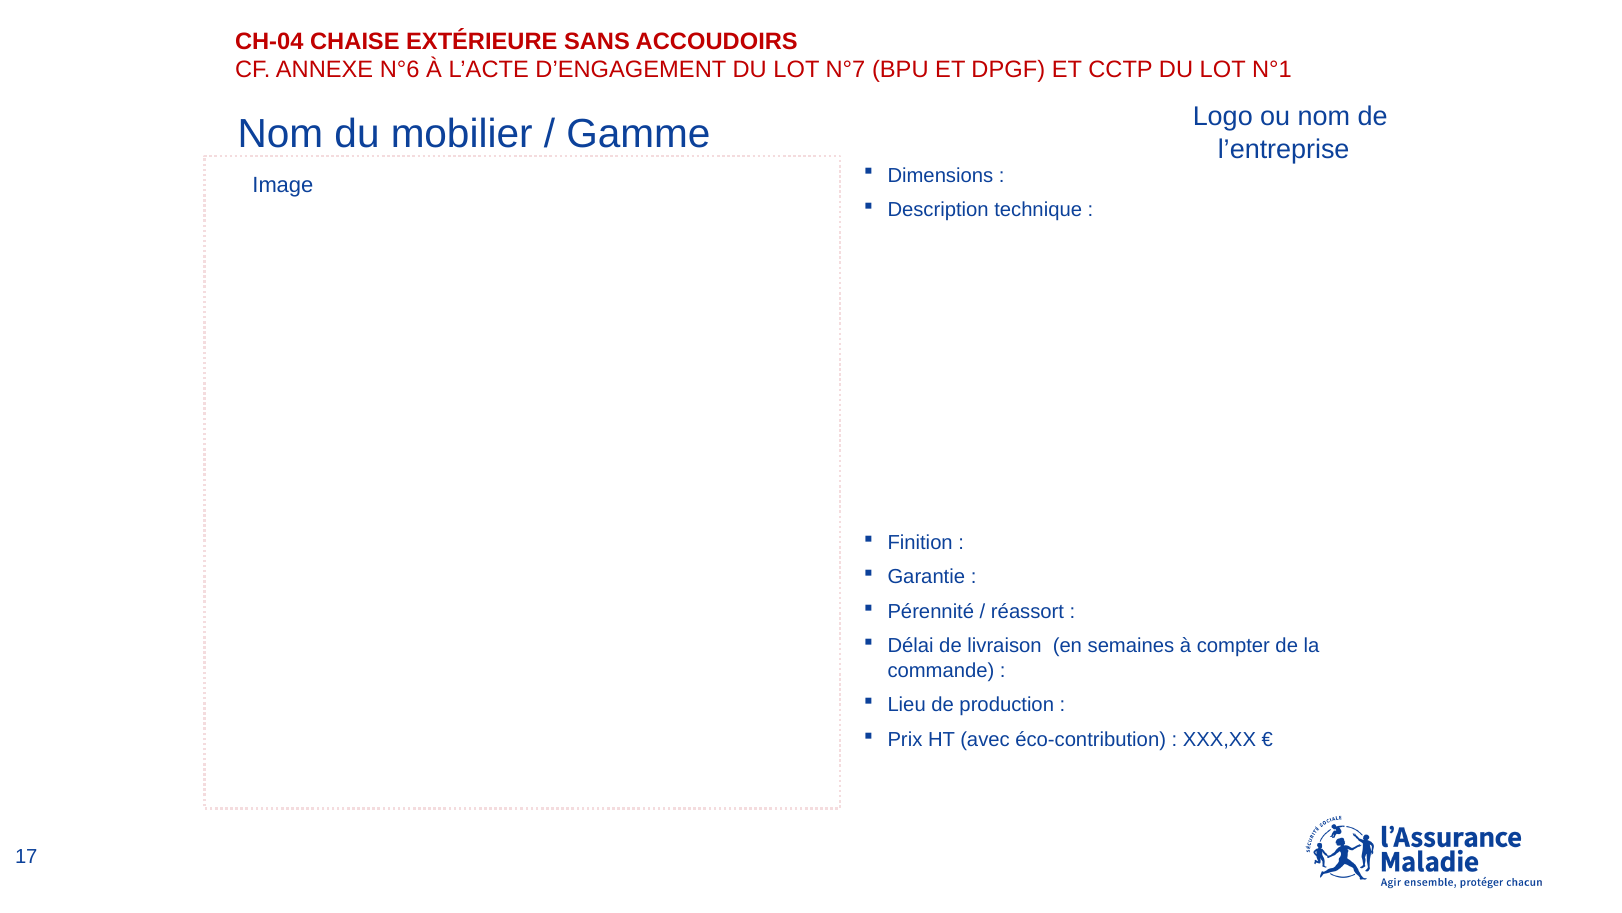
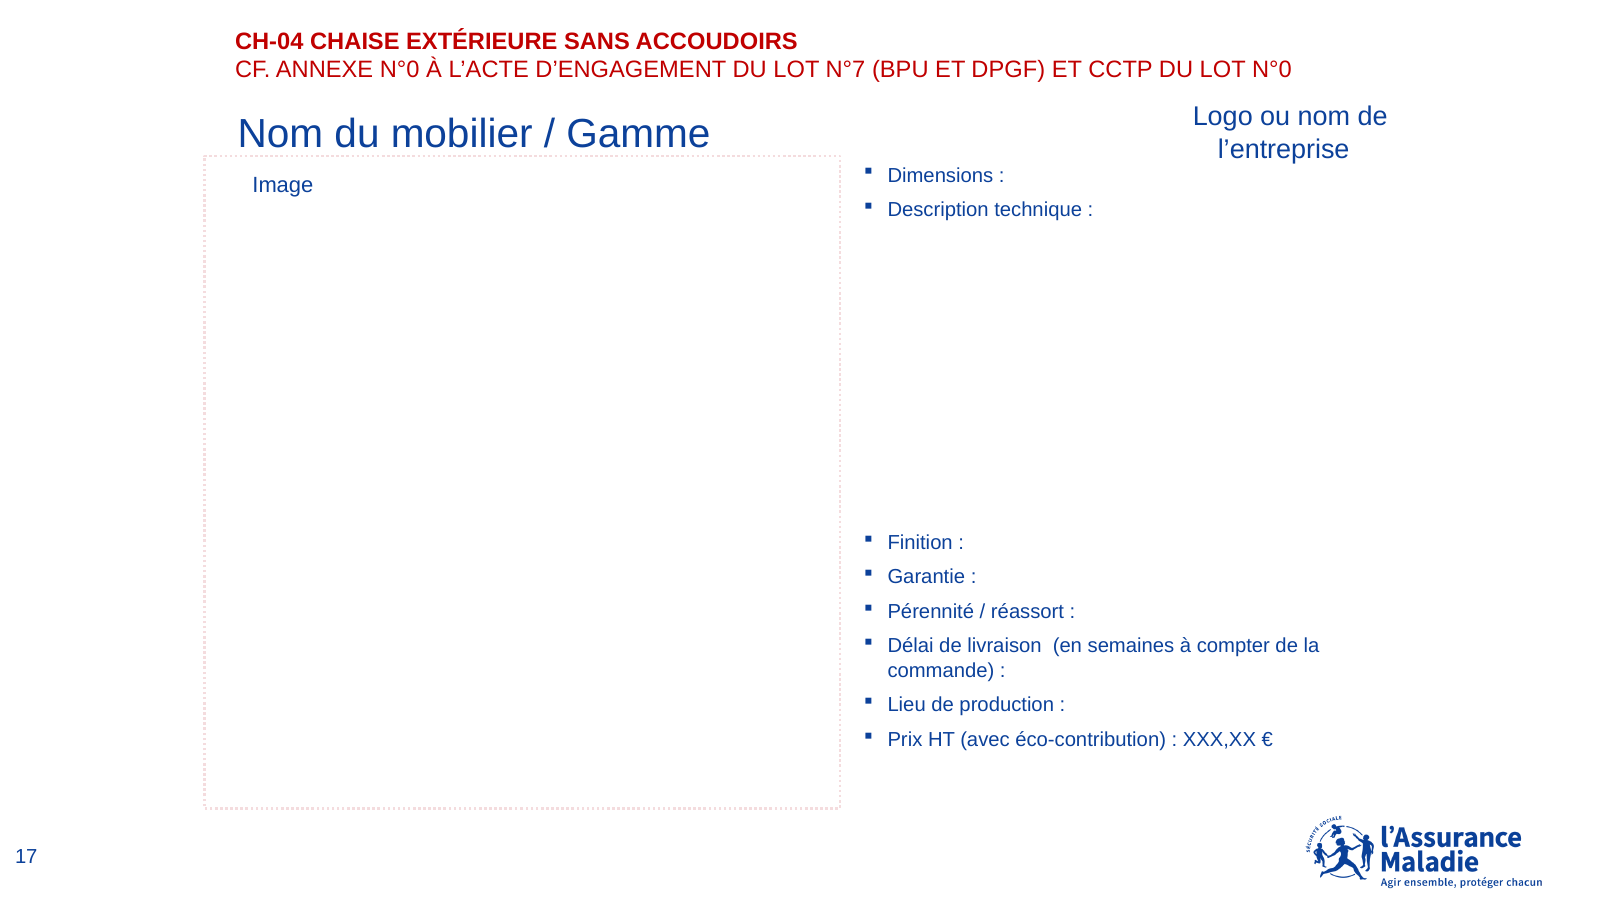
ANNEXE N°6: N°6 -> N°0 (400, 70)
LOT N°1: N°1 -> N°0 (1272, 70)
